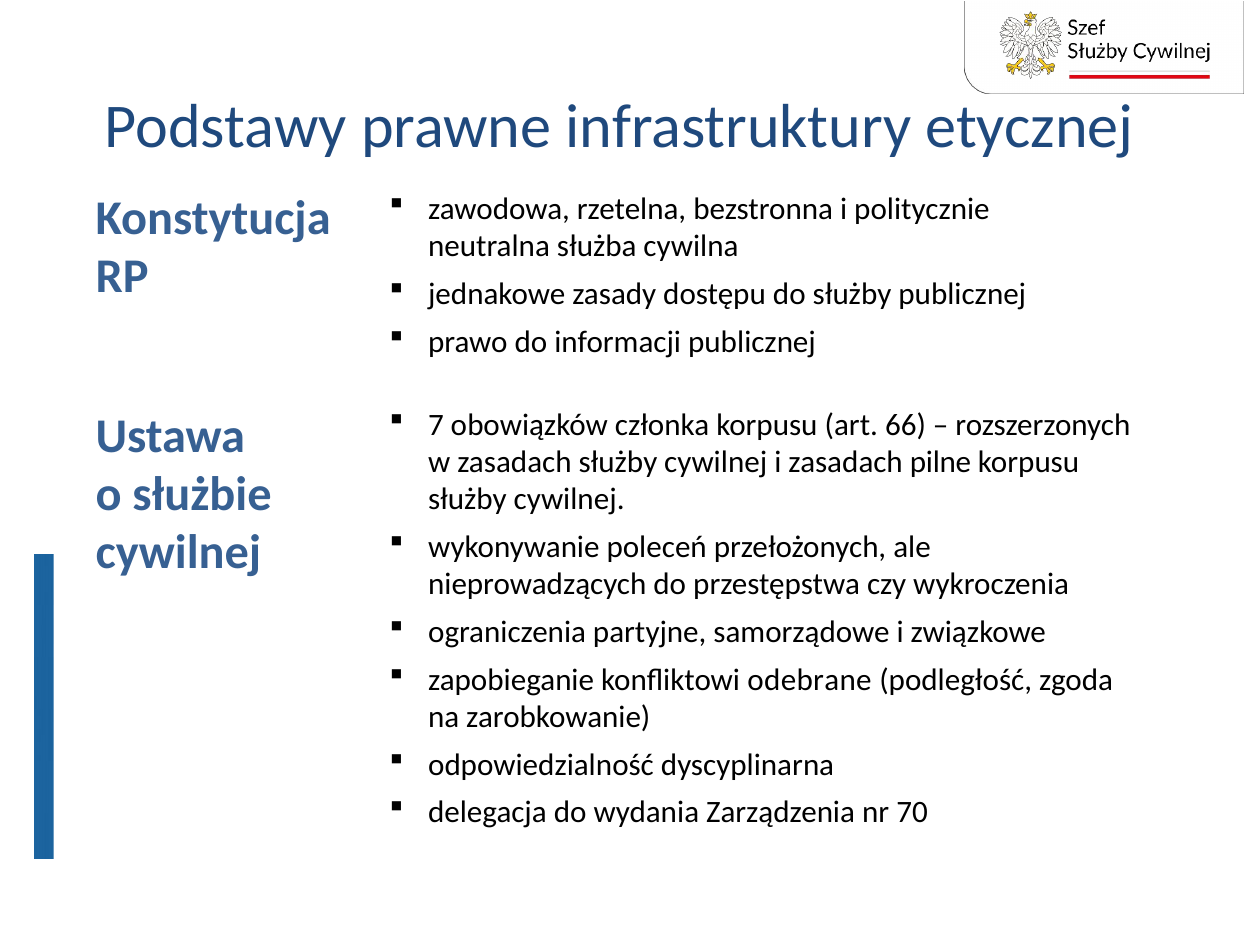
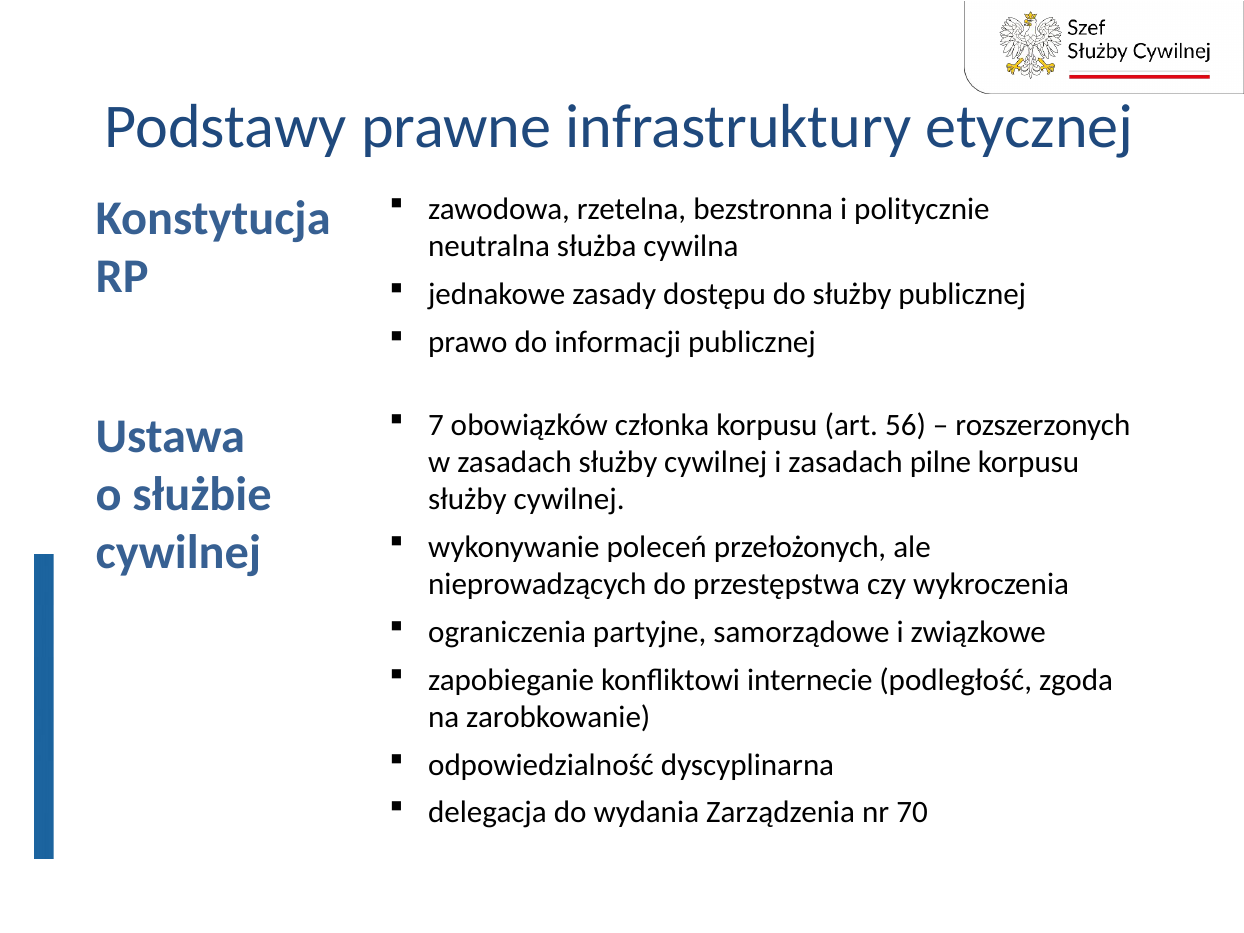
66: 66 -> 56 (905, 425)
odebrane: odebrane -> internecie (810, 680)
